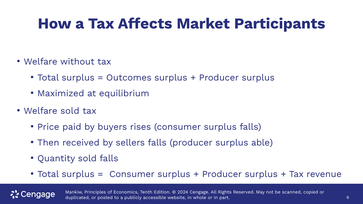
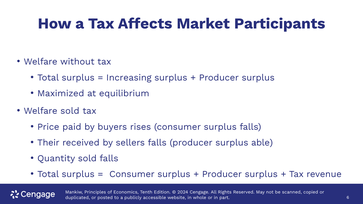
Outcomes: Outcomes -> Increasing (129, 78)
Then: Then -> Their (48, 143)
